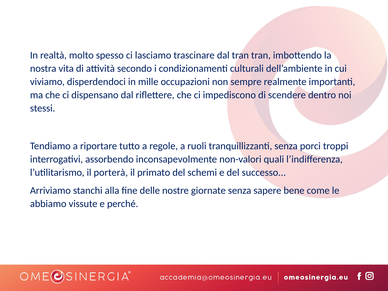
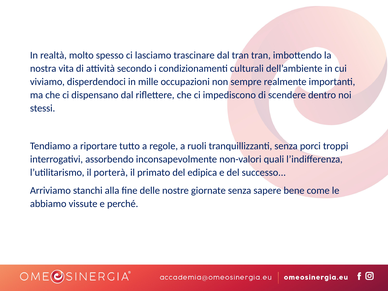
schemi: schemi -> edipica (202, 172)
